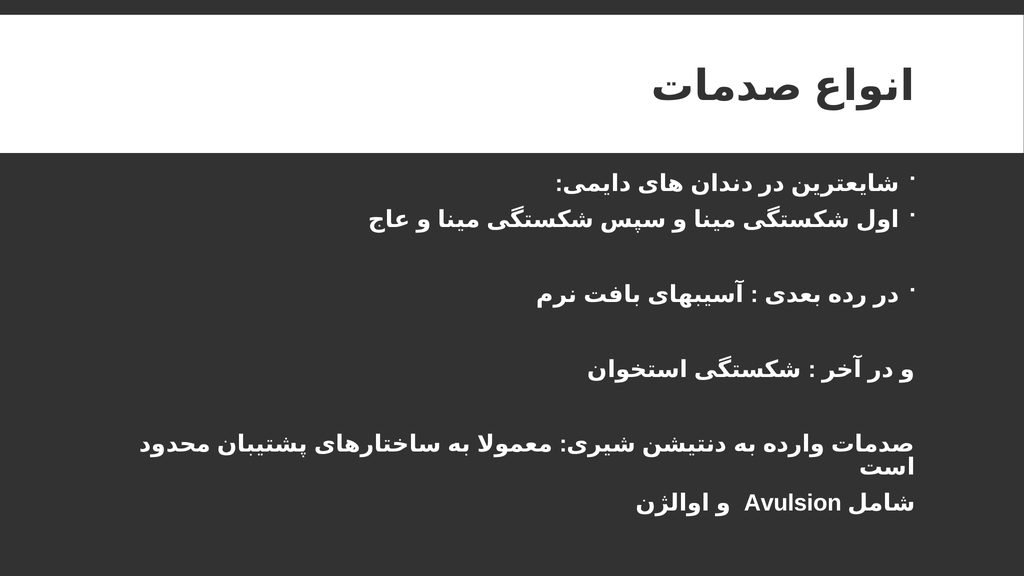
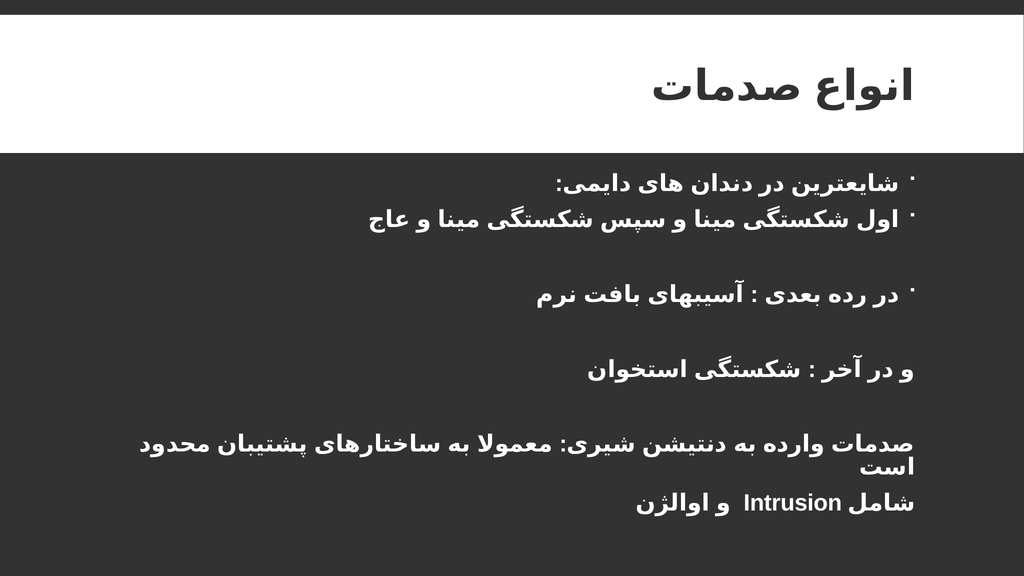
Avulsion: Avulsion -> Intrusion (793, 503)
